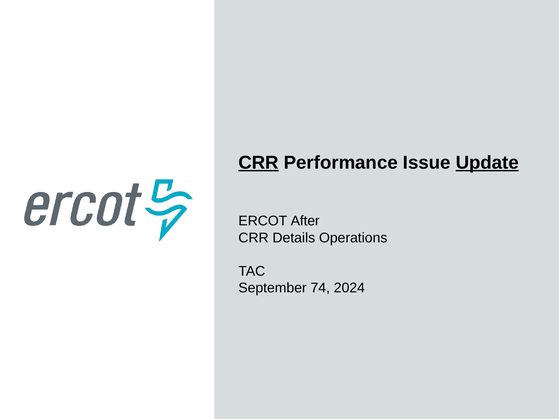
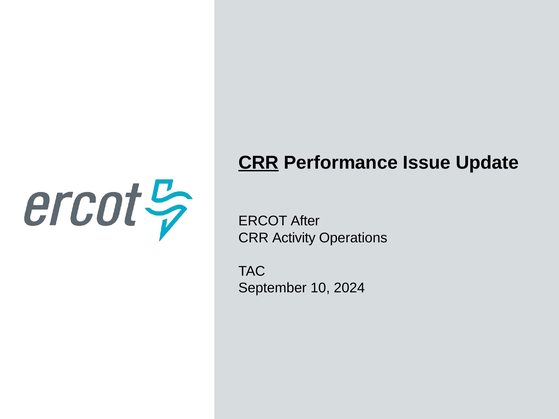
Update underline: present -> none (487, 163)
Details: Details -> Activity (294, 238)
74: 74 -> 10 (320, 288)
